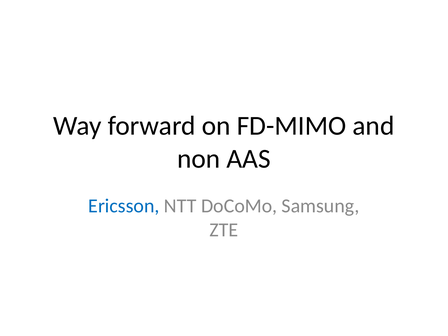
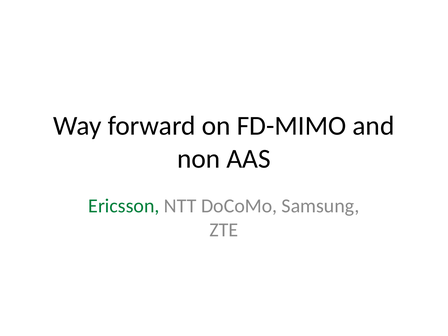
Ericsson colour: blue -> green (124, 206)
